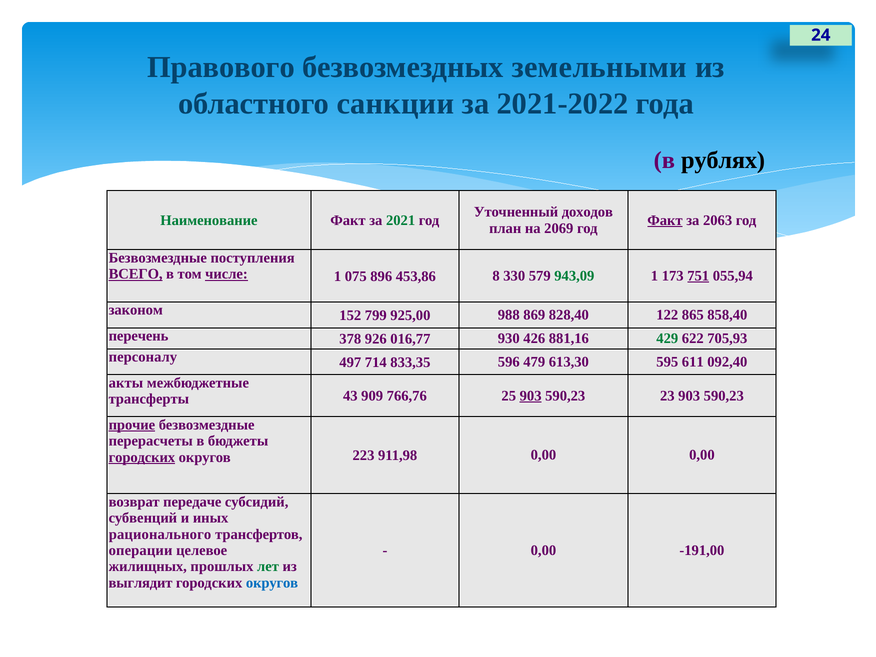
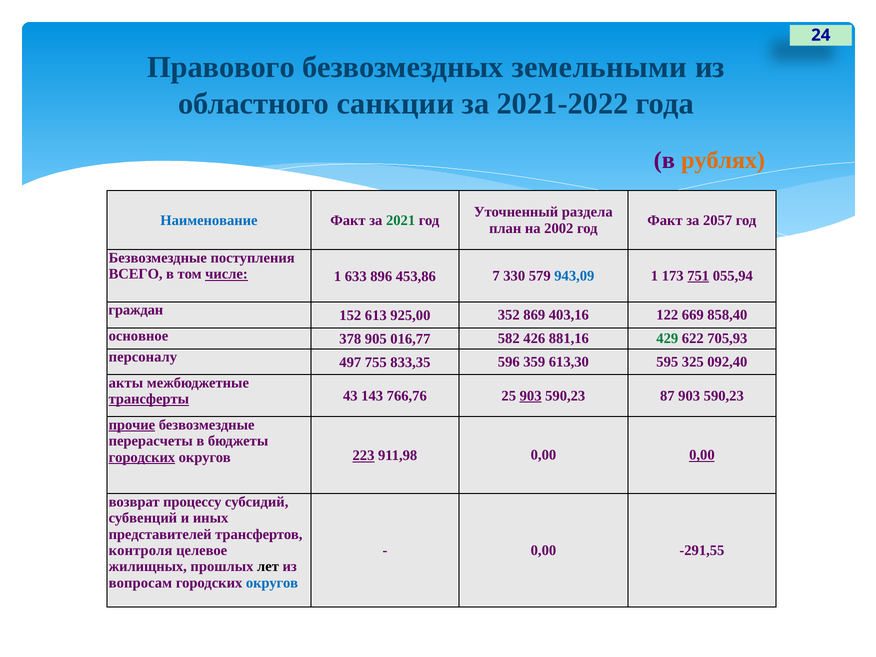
рублях colour: black -> orange (723, 160)
доходов: доходов -> раздела (587, 212)
Наименование colour: green -> blue (209, 220)
Факт underline: present -> none (665, 220)
2063: 2063 -> 2057 (718, 220)
2069: 2069 -> 2002 (559, 228)
ВСЕГО underline: present -> none (136, 274)
075: 075 -> 633 (356, 276)
8: 8 -> 7 (496, 276)
943,09 colour: green -> blue (574, 276)
законом: законом -> граждан (136, 310)
799: 799 -> 613 (376, 315)
988: 988 -> 352 (509, 315)
828,40: 828,40 -> 403,16 (569, 315)
865: 865 -> 669 (693, 315)
перечень: перечень -> основное (138, 336)
926: 926 -> 905 (376, 339)
930: 930 -> 582 (509, 338)
714: 714 -> 755 (376, 362)
479: 479 -> 359 (534, 362)
611: 611 -> 325 (693, 362)
трансферты underline: none -> present (149, 399)
909: 909 -> 143 (372, 396)
23: 23 -> 87 (667, 396)
223 underline: none -> present (364, 456)
0,00 underline: none -> present (702, 455)
передаче: передаче -> процессу (192, 502)
рационального: рационального -> представителей (160, 534)
операции: операции -> контроля (141, 550)
-191,00: -191,00 -> -291,55 (702, 550)
лет colour: green -> black (268, 567)
выглядит: выглядит -> вопросам (140, 583)
